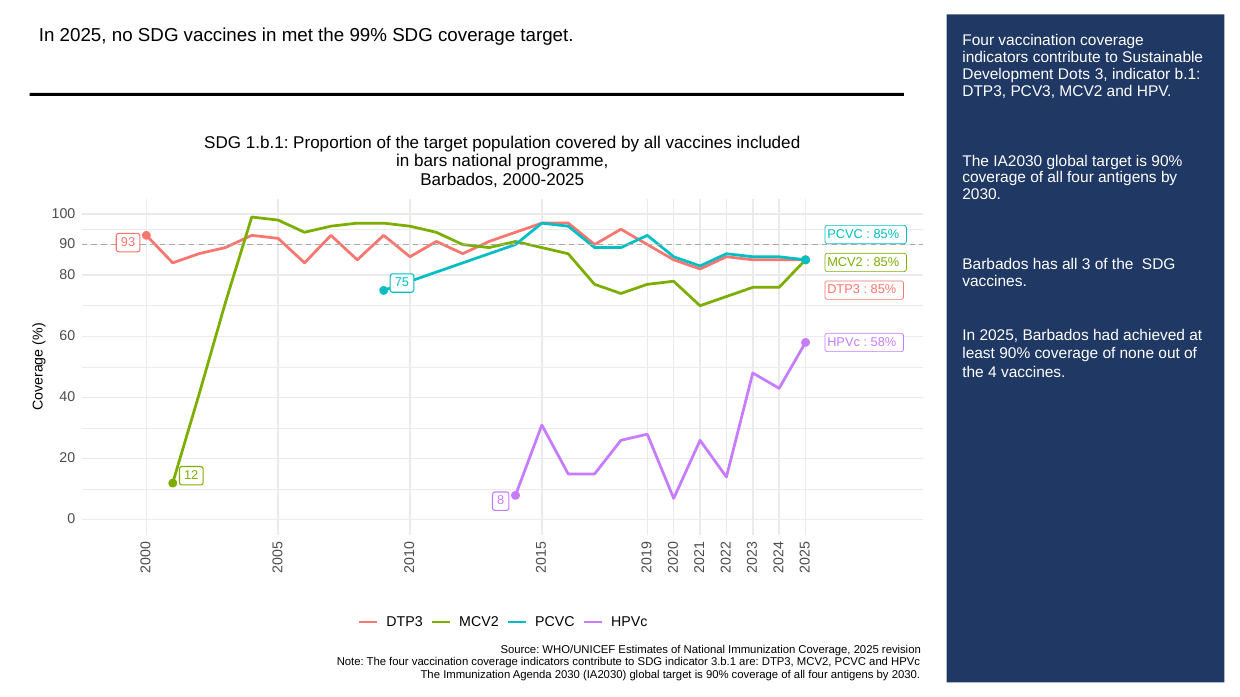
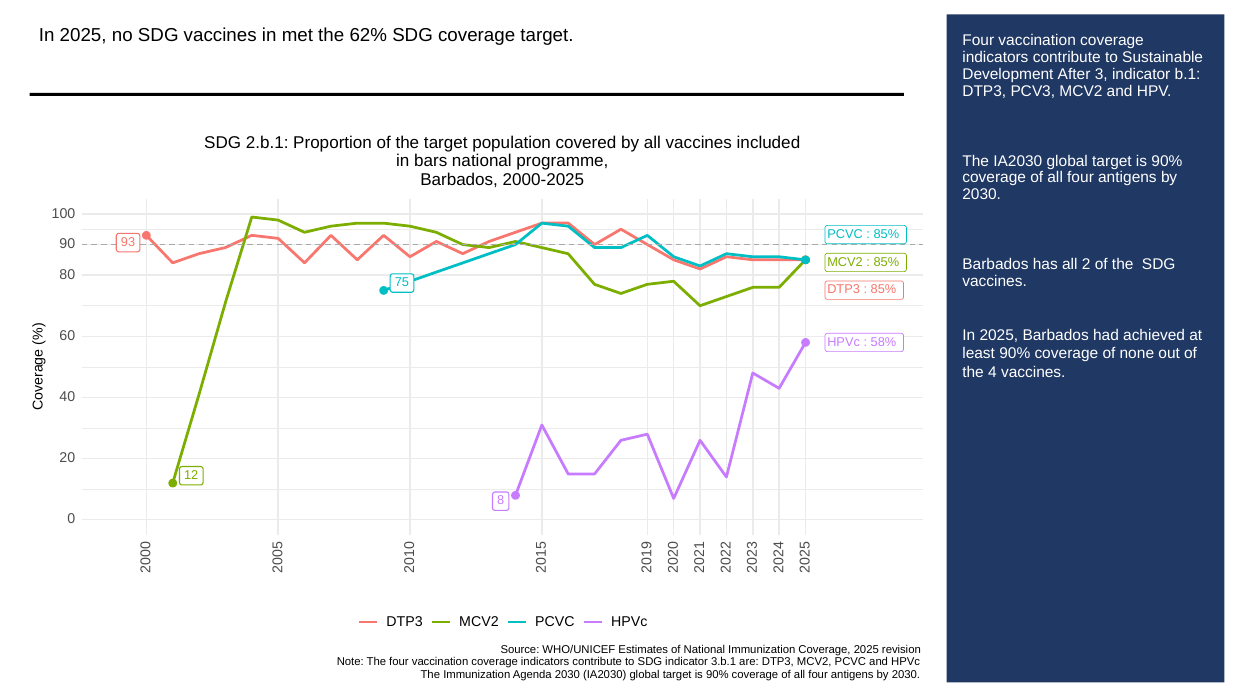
99%: 99% -> 62% (368, 36)
Dots: Dots -> After (1074, 74)
1.b.1: 1.b.1 -> 2.b.1 (267, 143)
all 3: 3 -> 2 (1086, 265)
